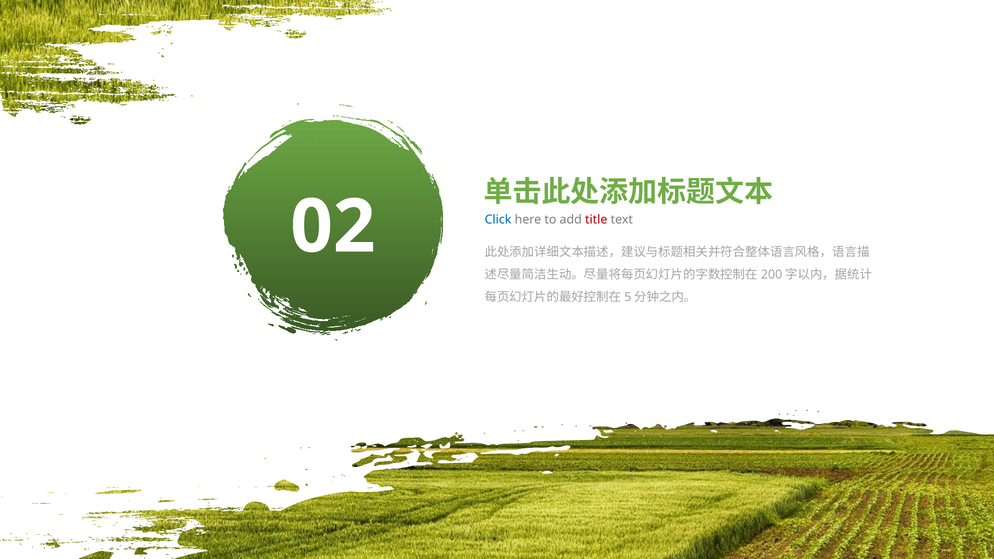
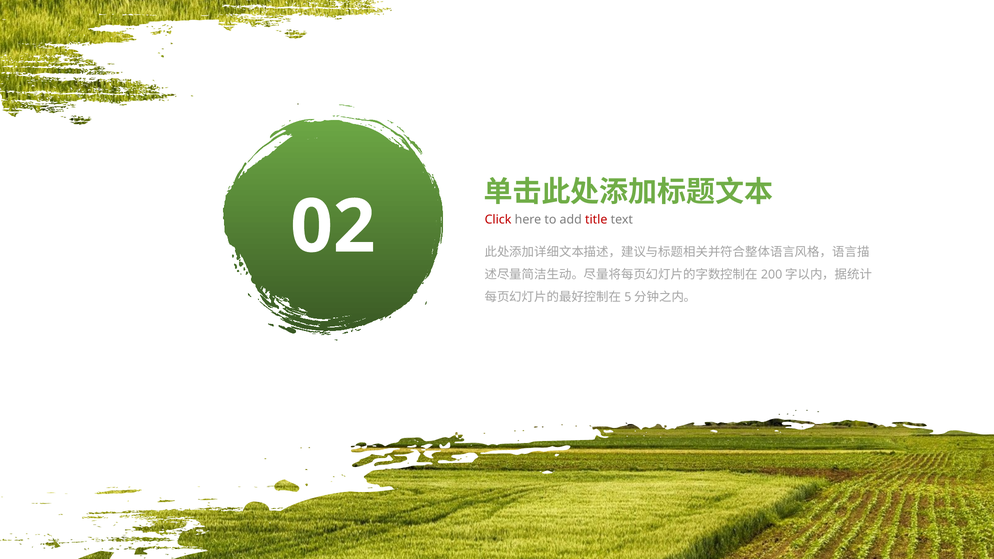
Click colour: blue -> red (498, 220)
